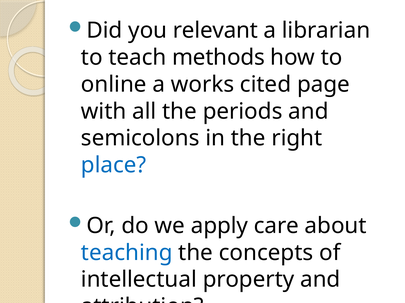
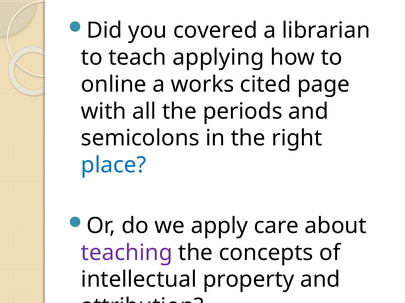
relevant: relevant -> covered (215, 31)
methods: methods -> applying (218, 58)
teaching colour: blue -> purple (127, 253)
